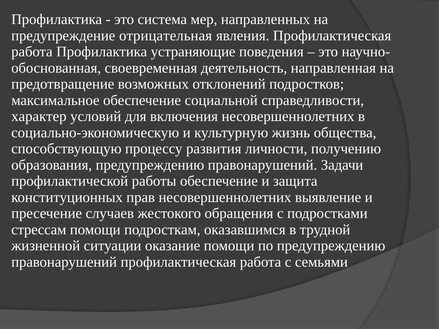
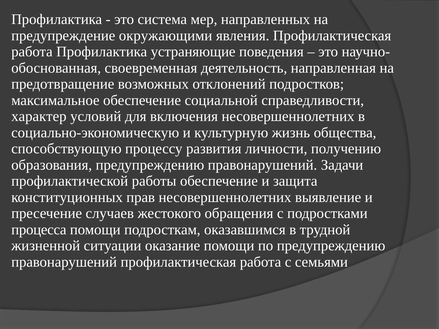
отрицательная: отрицательная -> окружающими (166, 36)
стрессам: стрессам -> процесса (39, 230)
